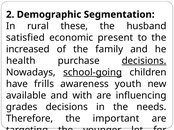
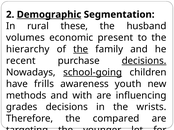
Demographic underline: none -> present (49, 15)
satisfied: satisfied -> volumes (25, 38)
increased: increased -> hierarchy (28, 49)
the underline: none -> present (81, 49)
health: health -> recent (21, 61)
available: available -> methods (26, 96)
needs: needs -> wrists (151, 107)
important: important -> compared (116, 119)
